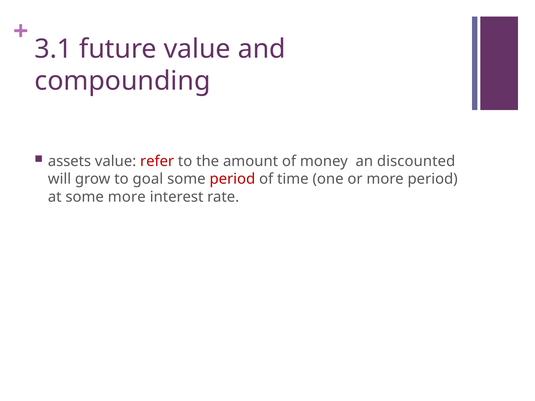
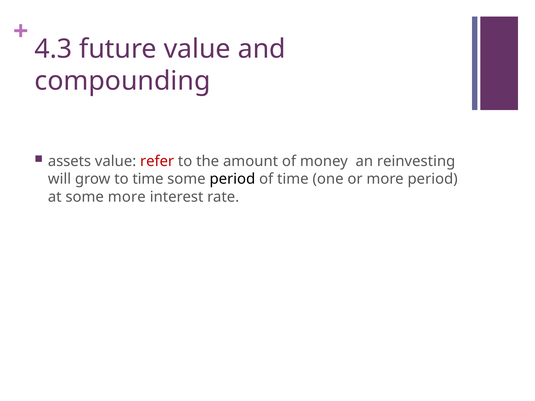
3.1: 3.1 -> 4.3 (53, 49)
discounted: discounted -> reinvesting (416, 161)
to goal: goal -> time (148, 179)
period colour: red -> black (232, 179)
